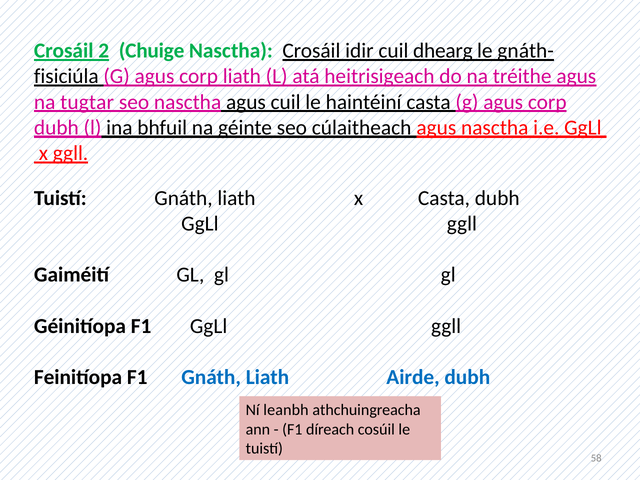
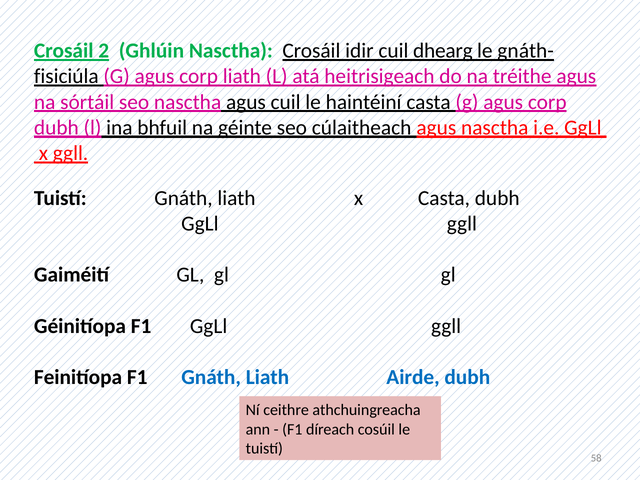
Chuige: Chuige -> Ghlúin (151, 51)
tugtar: tugtar -> sórtáil (87, 102)
leanbh: leanbh -> ceithre (286, 410)
